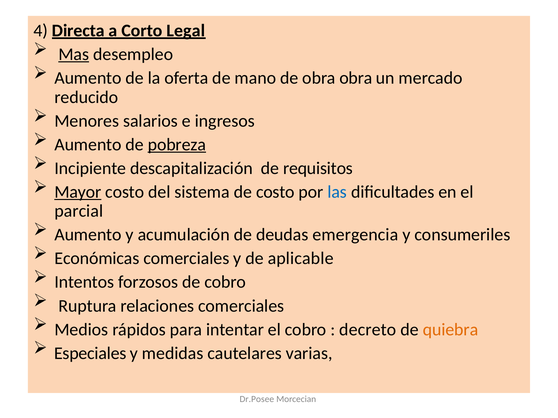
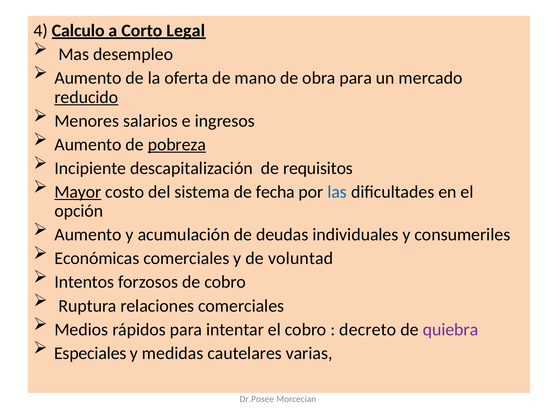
Directa: Directa -> Calculo (78, 31)
Mas underline: present -> none (74, 54)
obra obra: obra -> para (356, 78)
reducido underline: none -> present (86, 97)
de costo: costo -> fecha (275, 192)
parcial: parcial -> opción (79, 211)
emergencia: emergencia -> individuales (355, 235)
aplicable: aplicable -> voluntad (301, 259)
quiebra colour: orange -> purple (451, 330)
